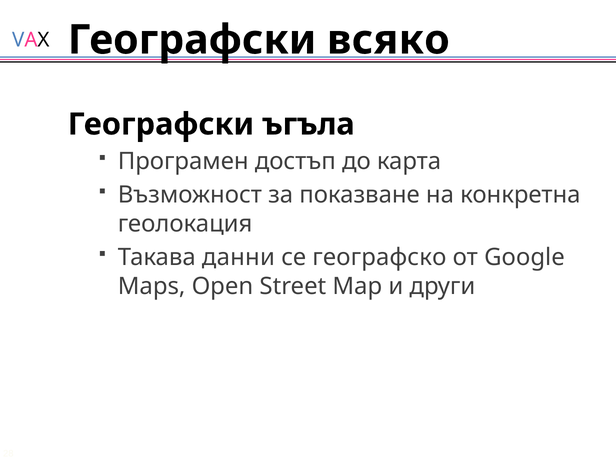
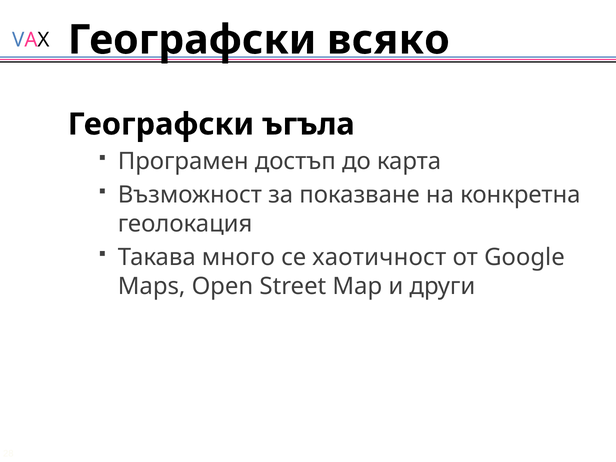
данни: данни -> много (238, 257)
географско: географско -> хаотичност (379, 257)
